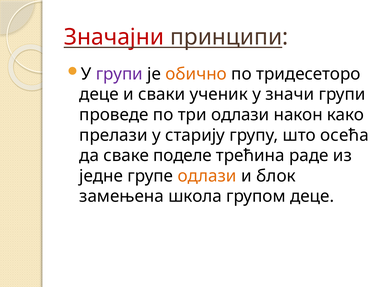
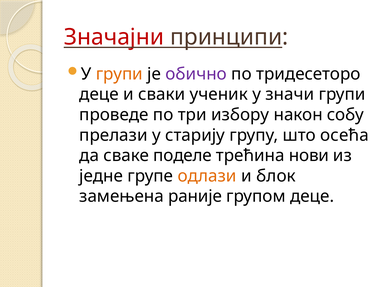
групи colour: purple -> orange (119, 74)
обично colour: orange -> purple (196, 74)
три одлази: одлази -> избору (240, 115)
како: како -> собу (345, 115)
раде: раде -> нови (309, 156)
школа: школа -> раније (195, 197)
